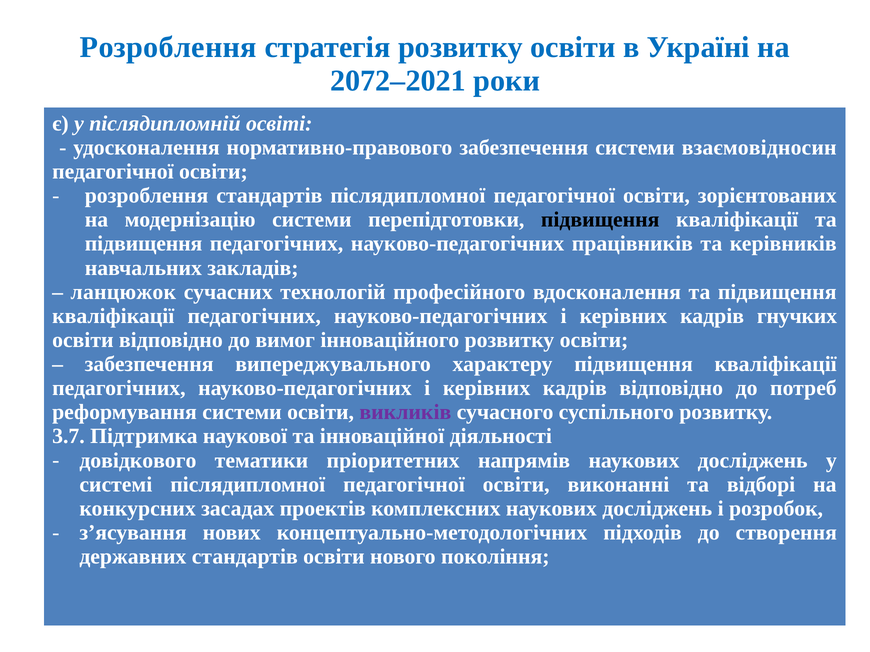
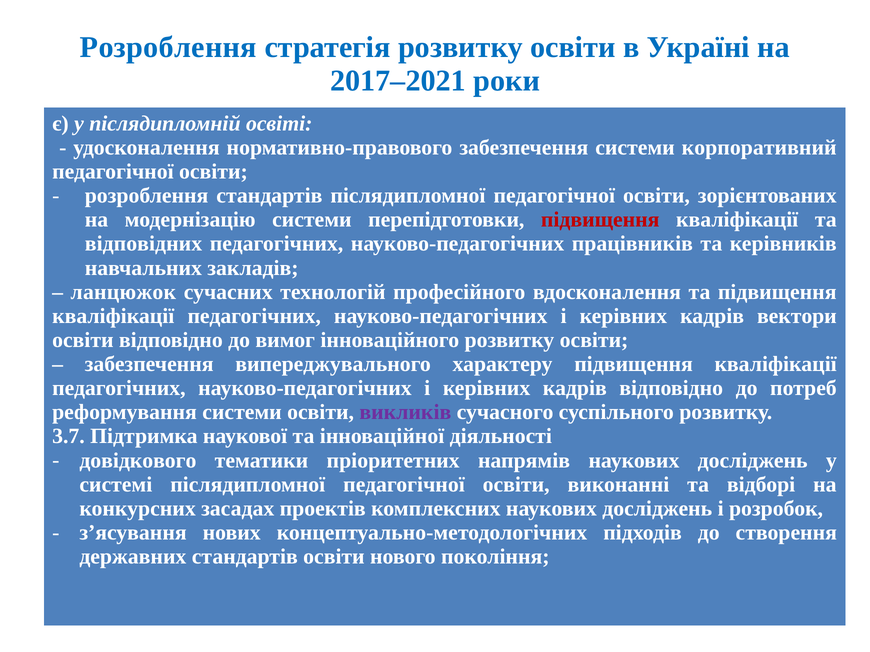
2072–2021: 2072–2021 -> 2017–2021 (398, 81)
взаємовідносин: взаємовідносин -> корпоративний (759, 148)
підвищення colour: black -> red (600, 220)
підвищення: підвищення -> відповідних (144, 244)
гнучких: гнучких -> вектори (797, 316)
